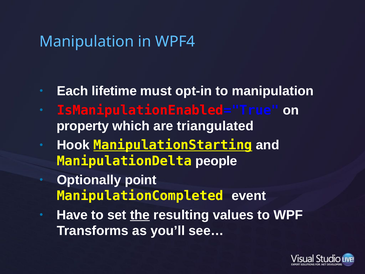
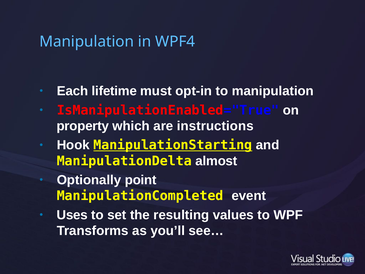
triangulated: triangulated -> instructions (215, 126)
people: people -> almost (216, 161)
Have: Have -> Uses (72, 215)
the underline: present -> none (140, 215)
